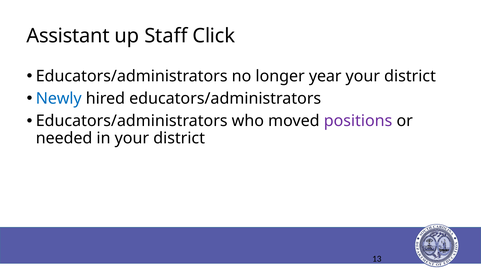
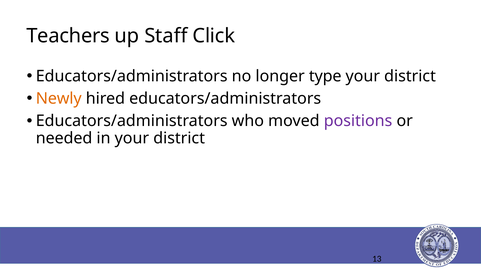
Assistant: Assistant -> Teachers (68, 36)
year: year -> type (325, 76)
Newly colour: blue -> orange (59, 98)
